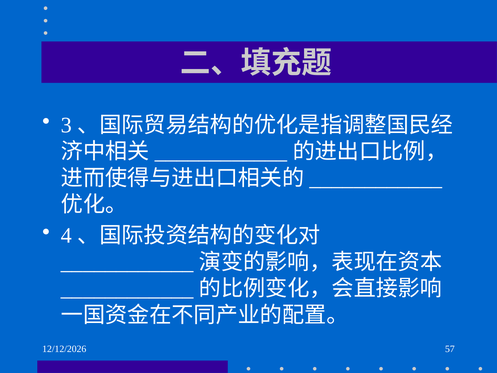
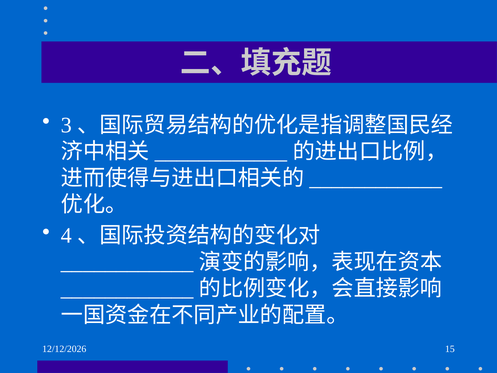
57: 57 -> 15 (450, 349)
